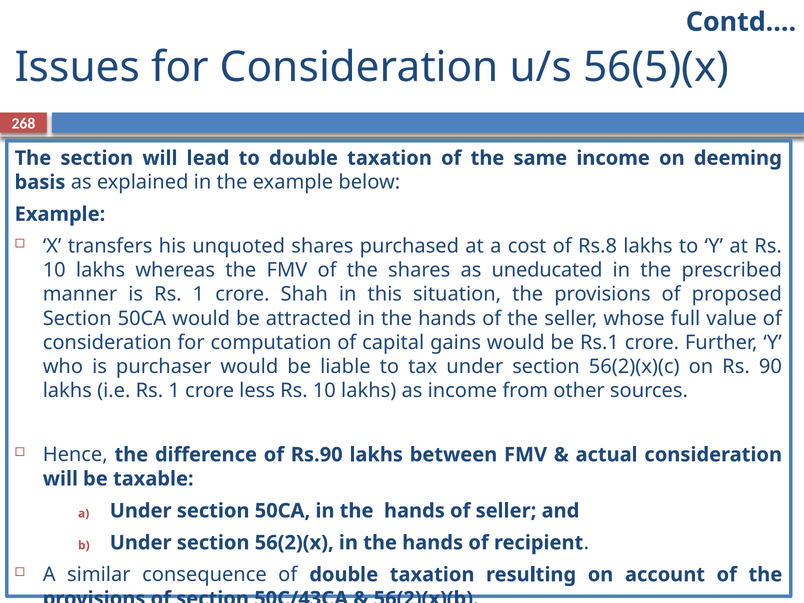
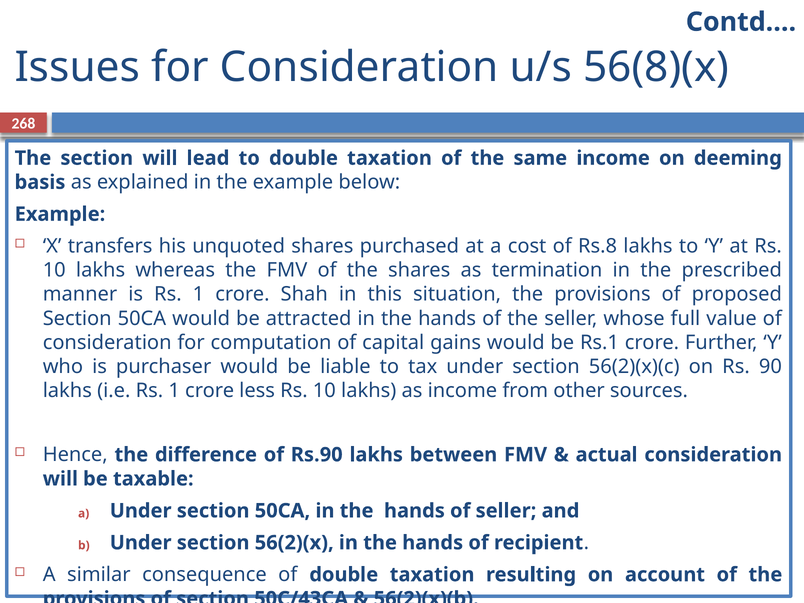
56(5)(x: 56(5)(x -> 56(8)(x (656, 67)
uneducated: uneducated -> termination (547, 270)
